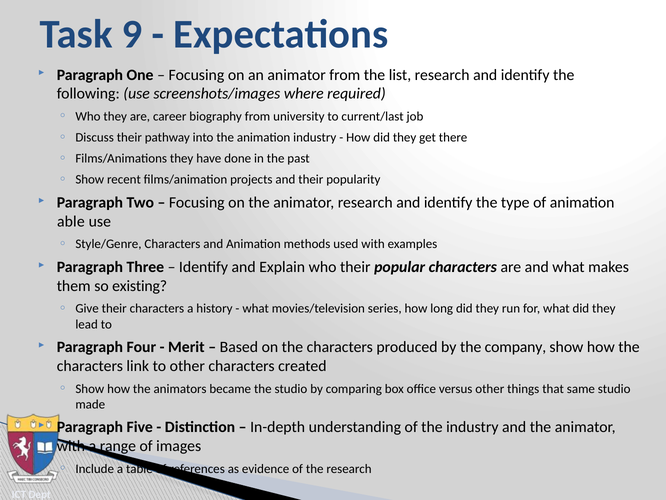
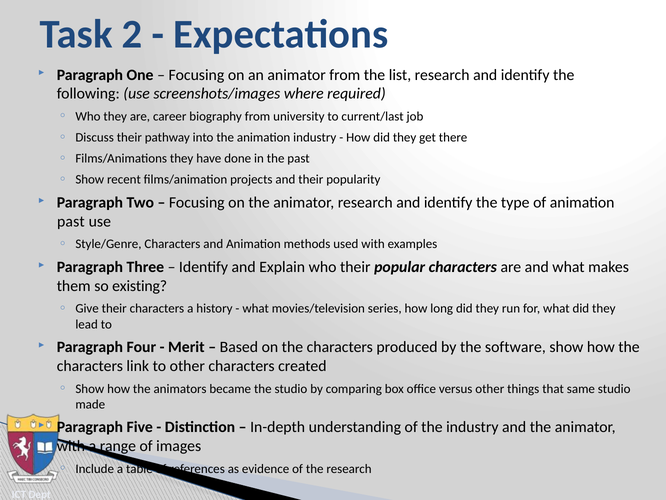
9: 9 -> 2 (132, 34)
able: able -> past (71, 221)
company: company -> software (515, 347)
